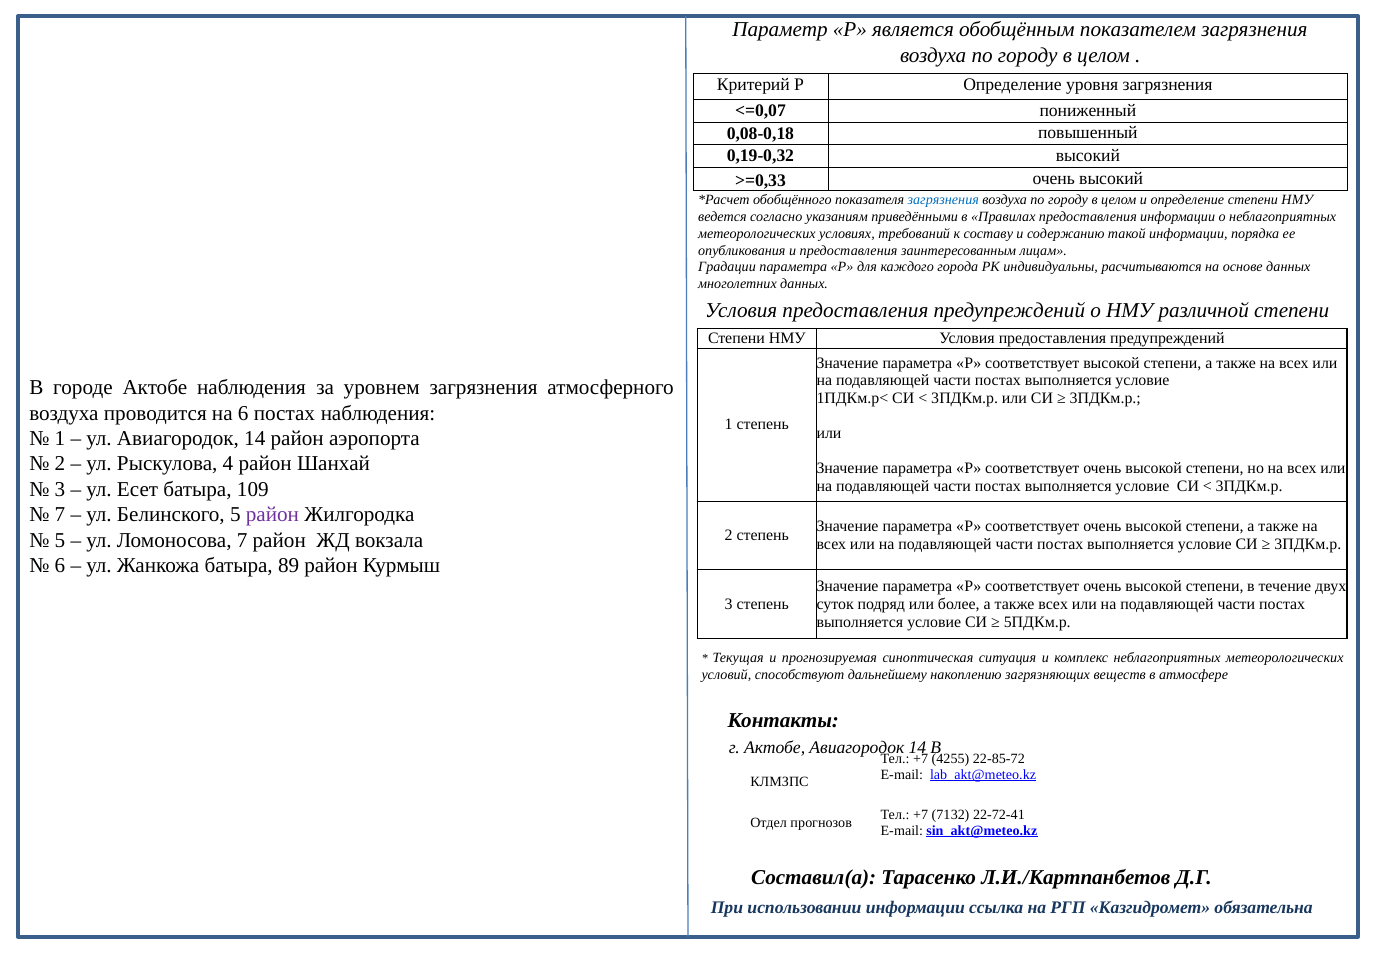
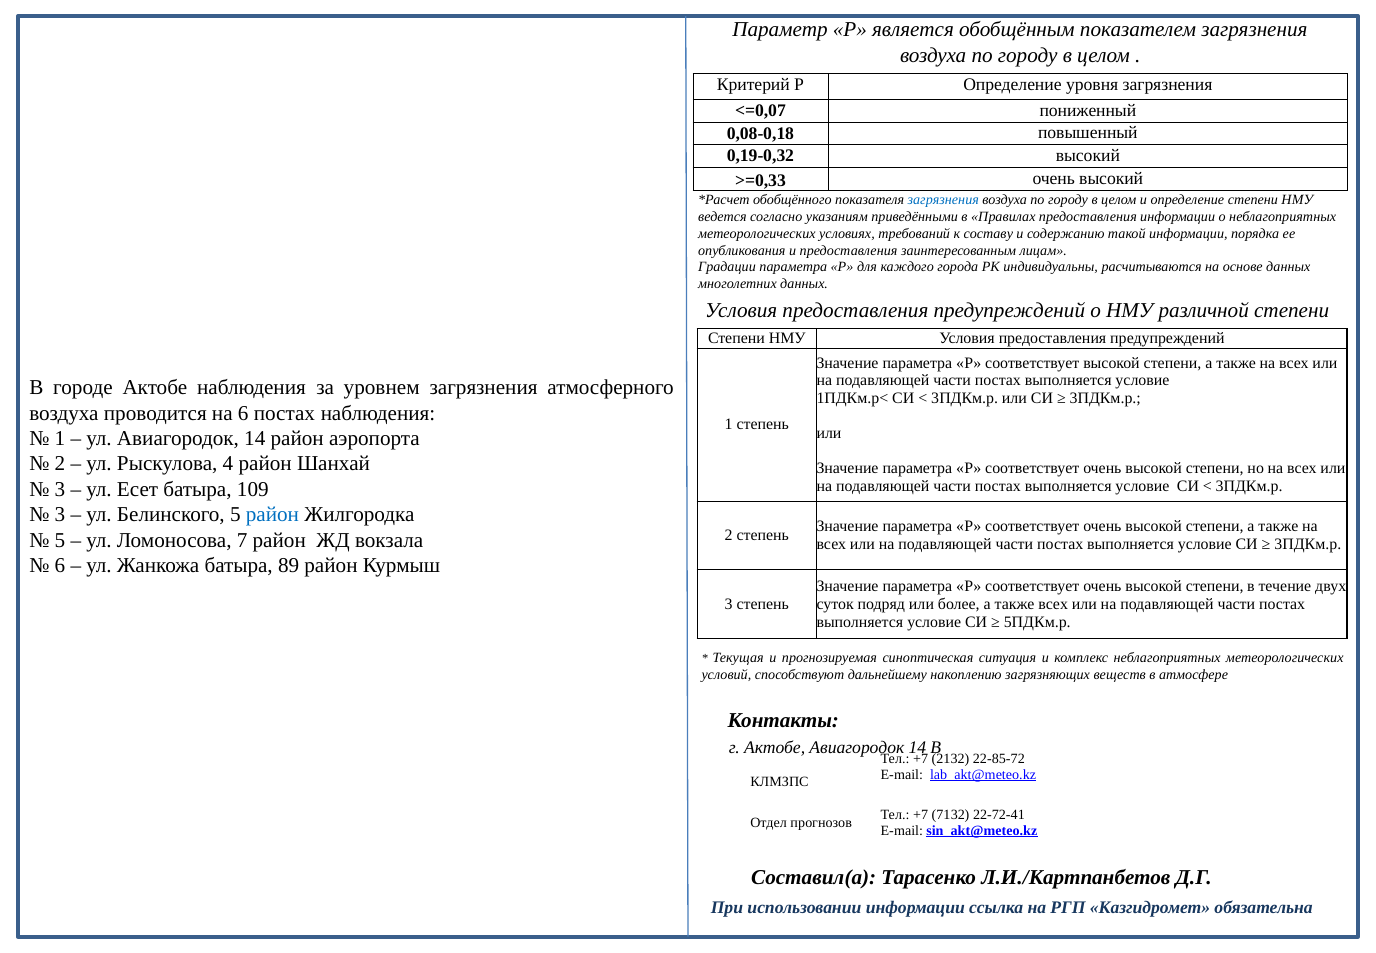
7: 7 -> 3 (60, 515)
район colour: purple -> blue (272, 515)
4255: 4255 -> 2132 (950, 758)
